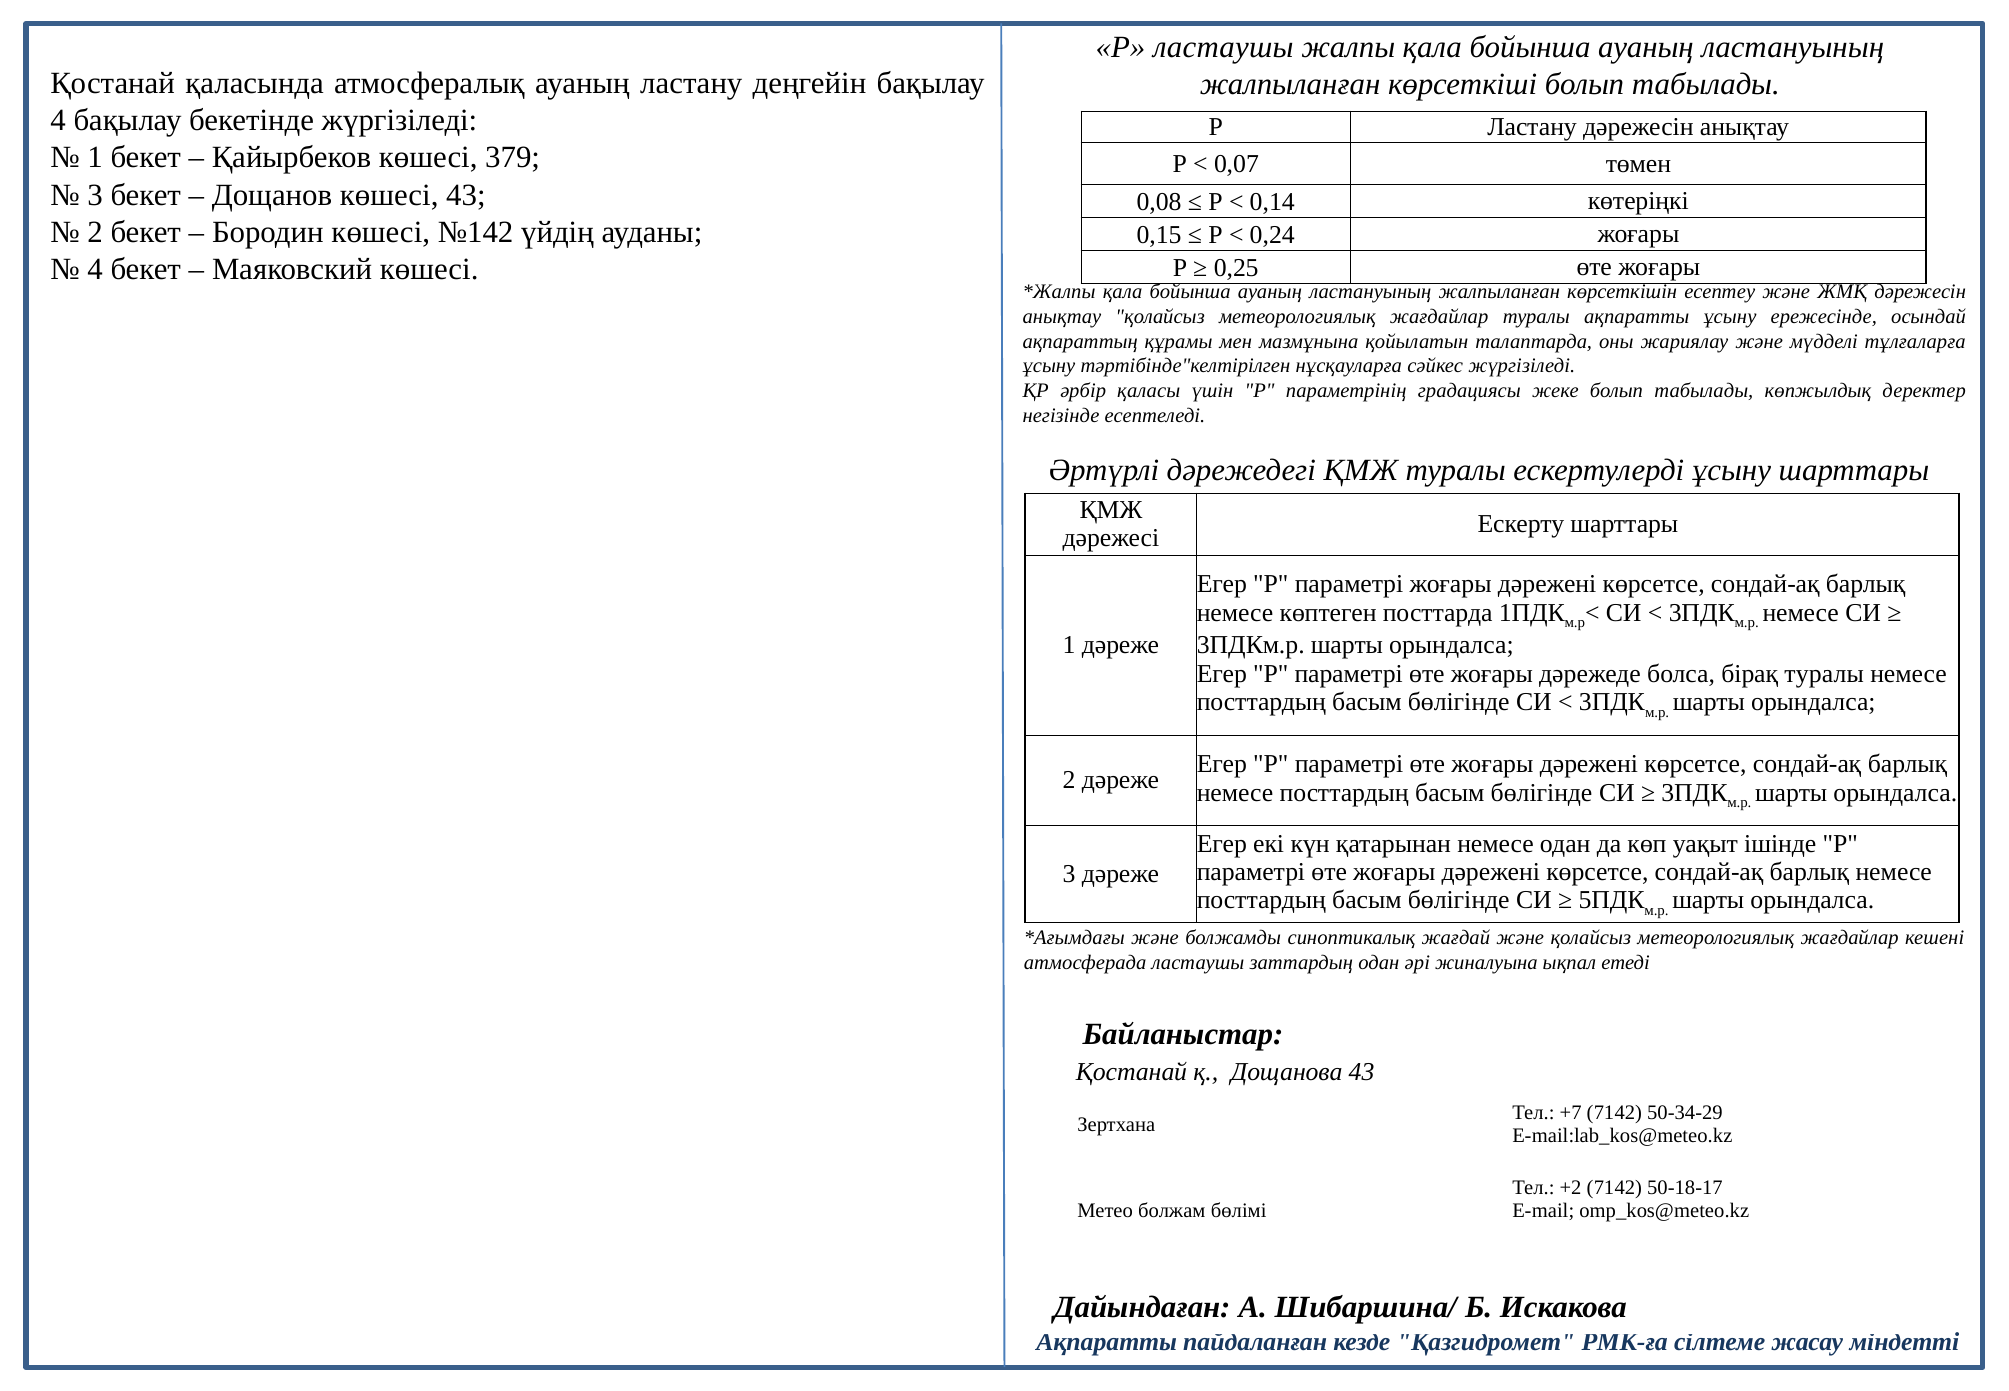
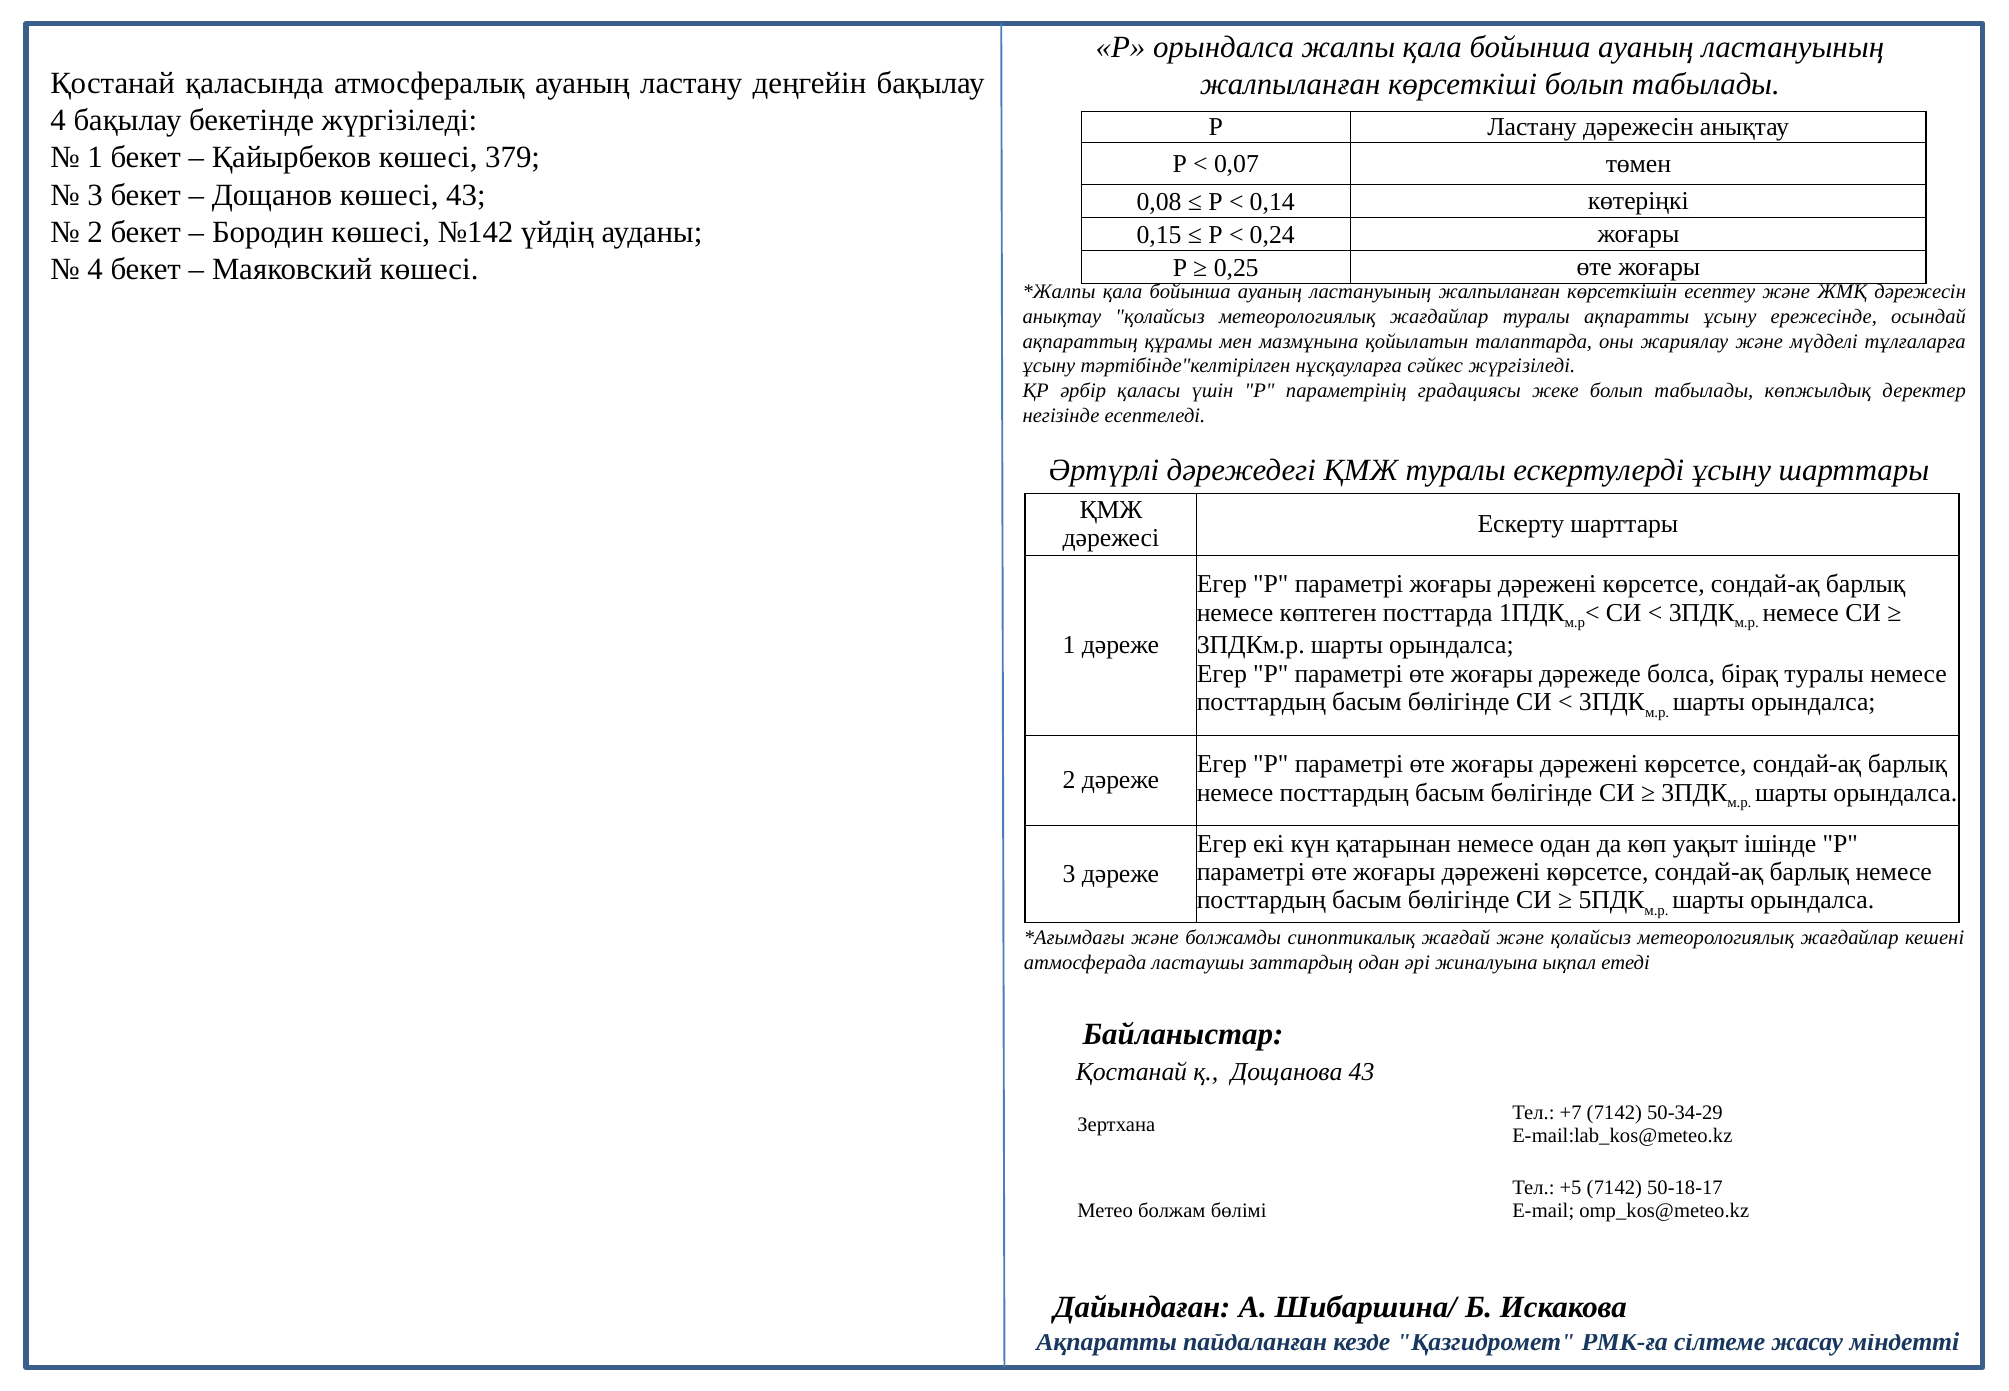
Р ластаушы: ластаушы -> орындалса (1223, 47)
+2: +2 -> +5 (1571, 1188)
